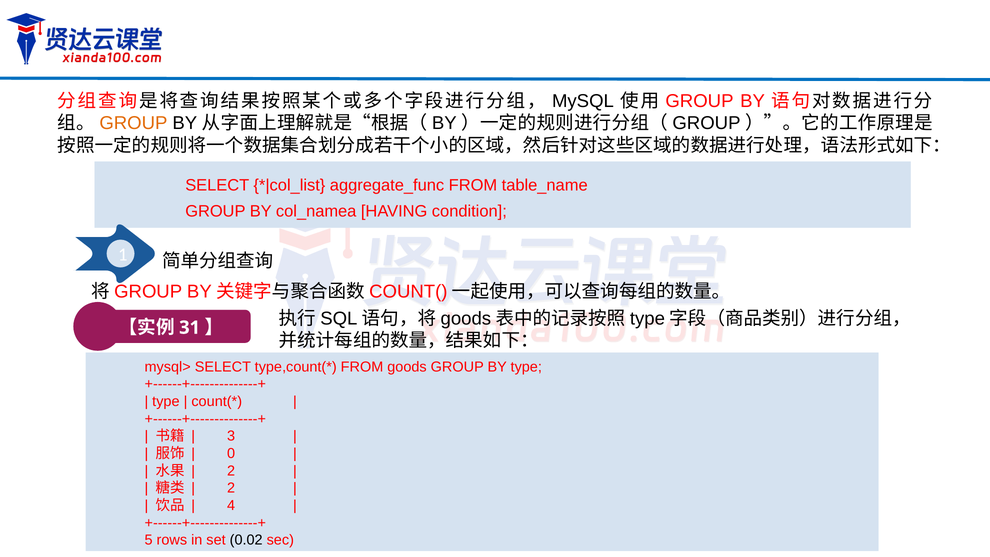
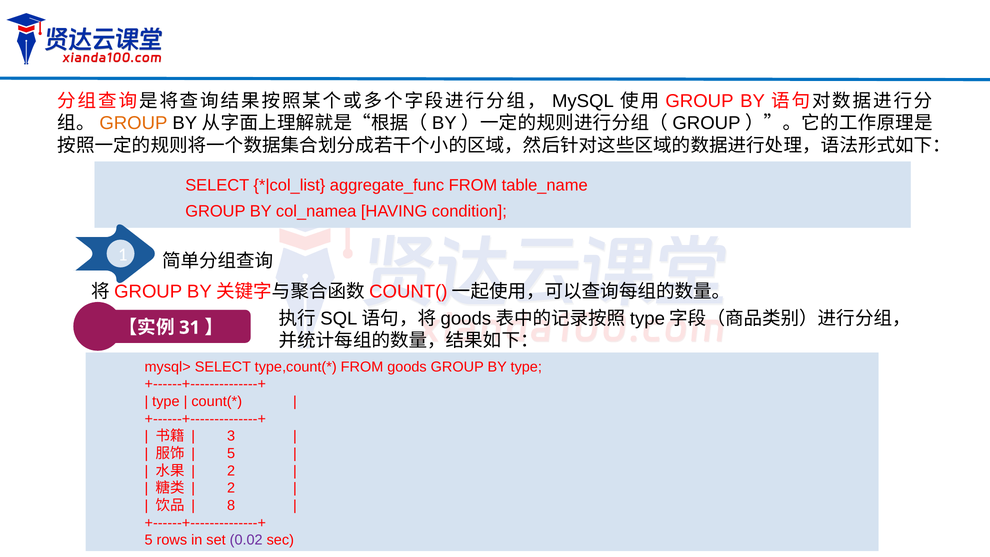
0: 0 -> 5 (231, 453)
4: 4 -> 8 (231, 505)
0.02 colour: black -> purple (246, 540)
